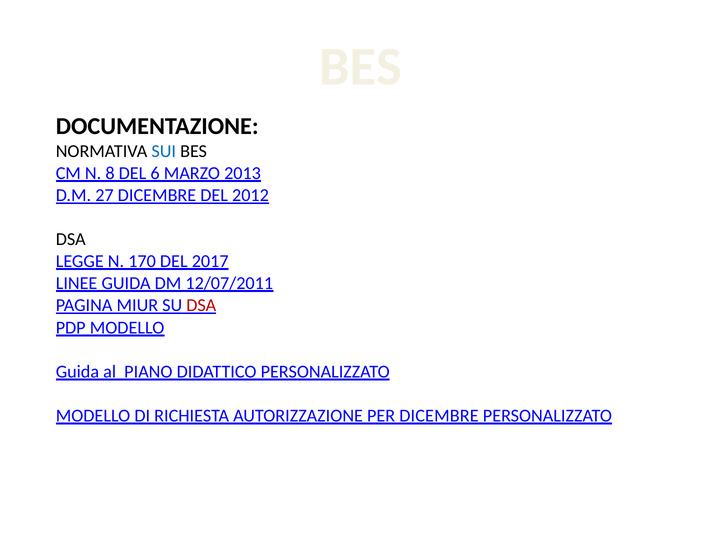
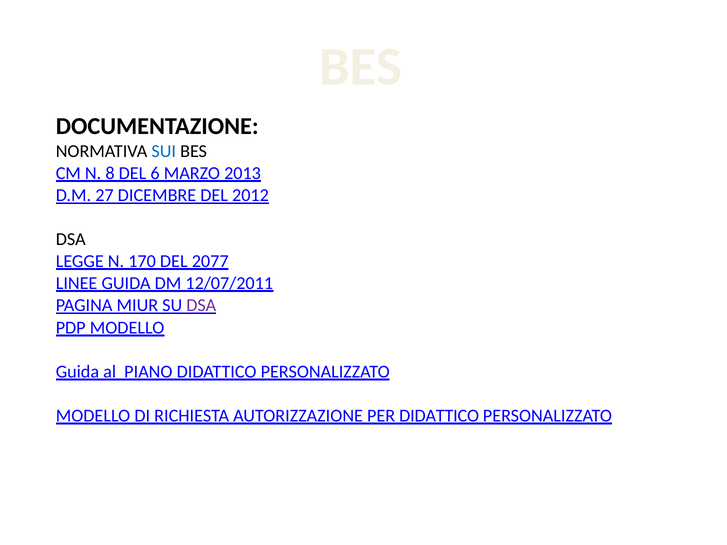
2017: 2017 -> 2077 (210, 261)
DSA colour: red -> purple (201, 306)
PER DICEMBRE: DICEMBRE -> DIDATTICO (439, 416)
